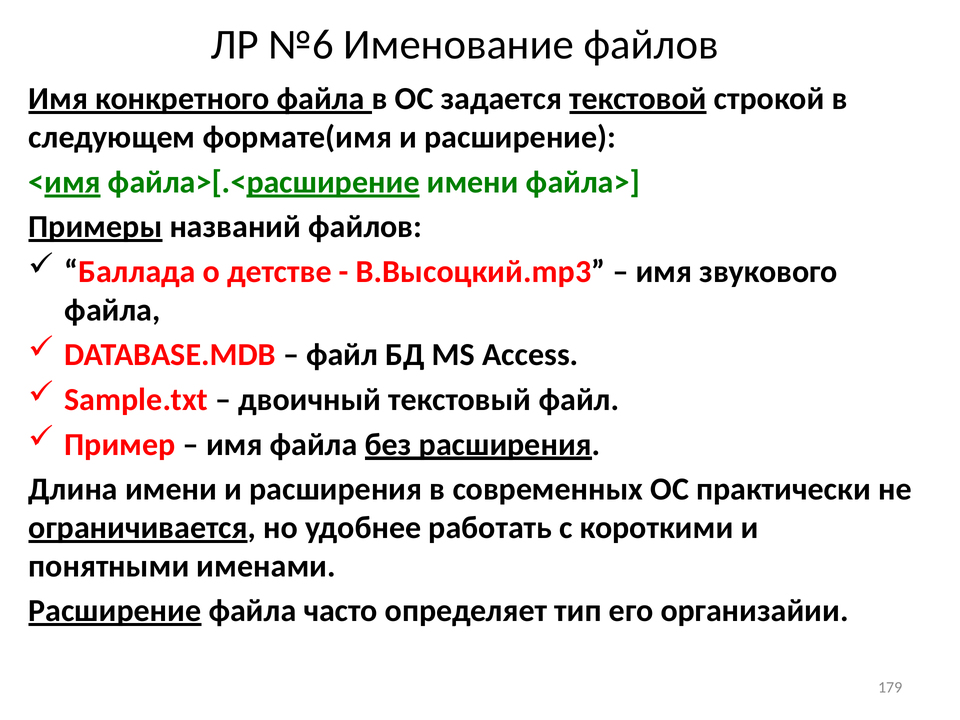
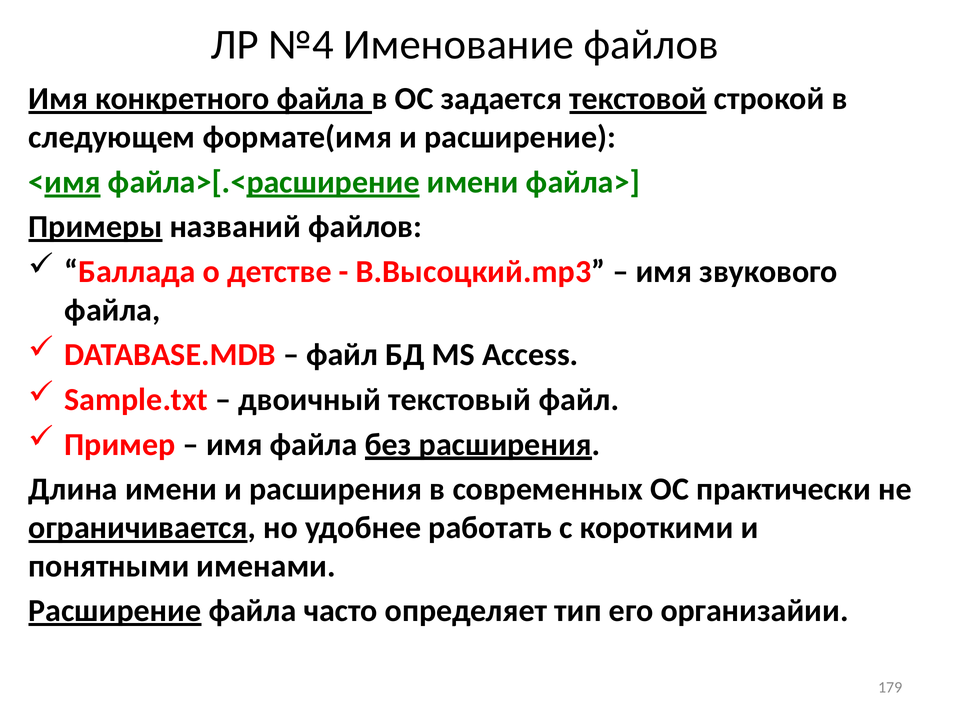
№6: №6 -> №4 (301, 45)
